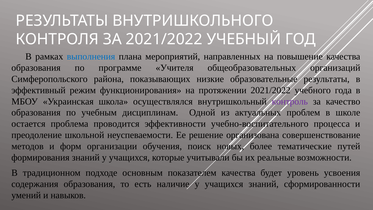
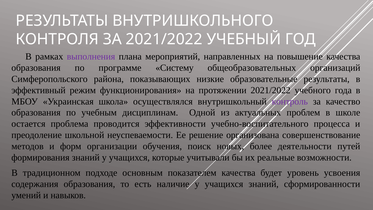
выполнения colour: blue -> purple (91, 57)
Учителя: Учителя -> Систему (175, 68)
тематические: тематические -> деятельности (305, 146)
